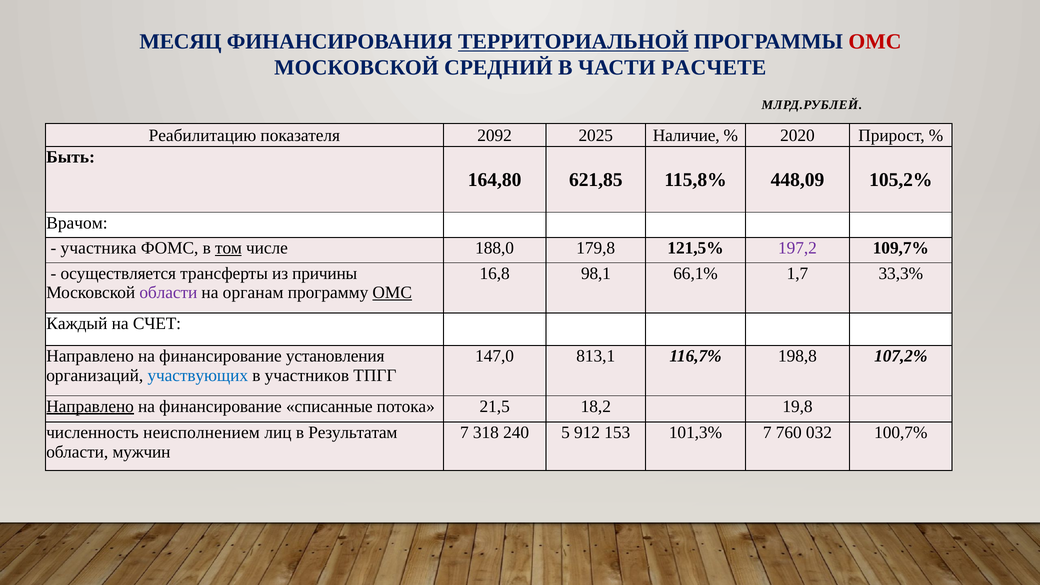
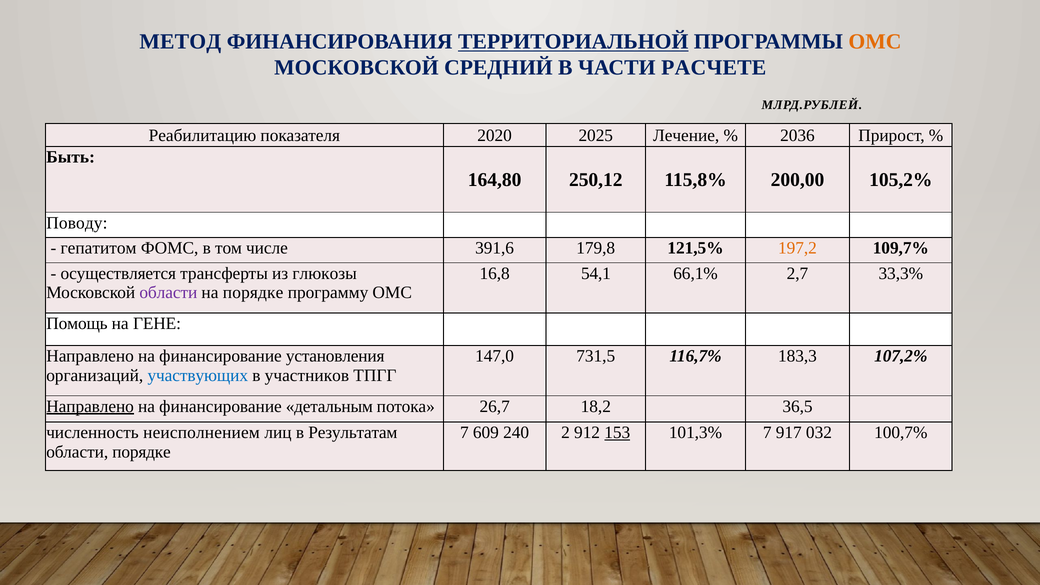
МЕСЯЦ: МЕСЯЦ -> МЕТОД (180, 42)
ОМС colour: red -> orange (875, 42)
2092: 2092 -> 2020 (495, 136)
Наличие: Наличие -> Лечение (686, 136)
2020: 2020 -> 2036 (797, 136)
621,85: 621,85 -> 250,12 (596, 180)
448,09: 448,09 -> 200,00 (797, 180)
Врачом: Врачом -> Поводу (77, 223)
участника: участника -> гепатитом (99, 248)
том underline: present -> none (229, 248)
188,0: 188,0 -> 391,6 (495, 248)
197,2 colour: purple -> orange (797, 248)
причины: причины -> глюкозы (325, 273)
98,1: 98,1 -> 54,1 (596, 273)
1,7: 1,7 -> 2,7 (797, 273)
на органам: органам -> порядке (253, 293)
ОМС underline: present -> none (392, 293)
Каждый: Каждый -> Помощь (77, 324)
СЧЕТ: СЧЕТ -> ГЕНЕ (157, 324)
813,1: 813,1 -> 731,5 (596, 356)
198,8: 198,8 -> 183,3 (797, 356)
списанные: списанные -> детальным (329, 406)
21,5: 21,5 -> 26,7 (495, 406)
19,8: 19,8 -> 36,5 (798, 406)
318: 318 -> 609 (486, 433)
5: 5 -> 2 (566, 433)
153 underline: none -> present (617, 433)
760: 760 -> 917 (789, 433)
области мужчин: мужчин -> порядке (142, 452)
